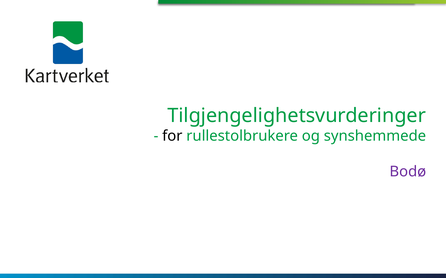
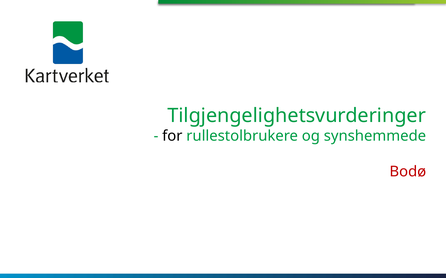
Bodø colour: purple -> red (408, 172)
